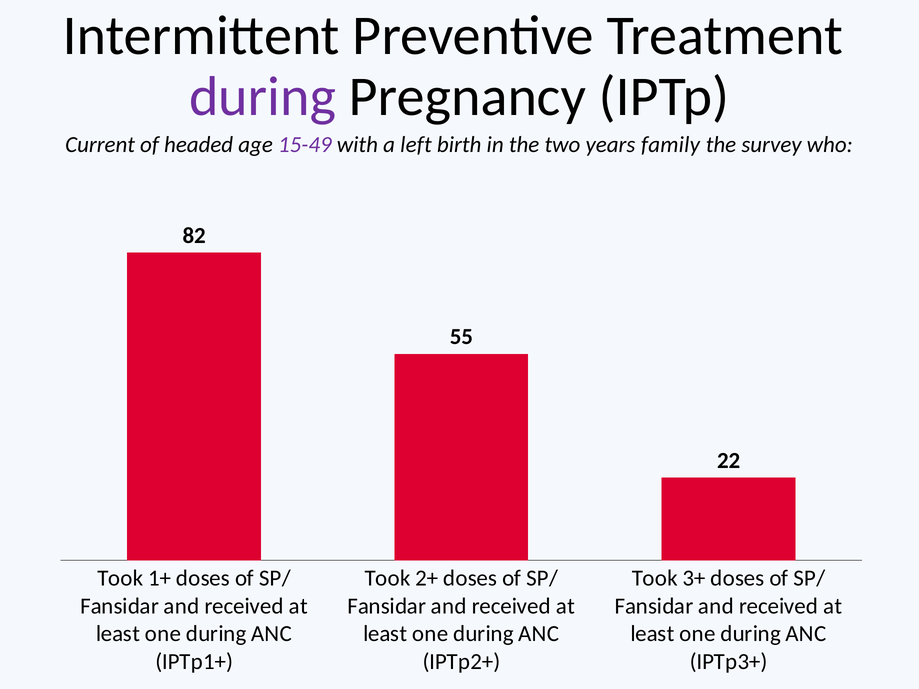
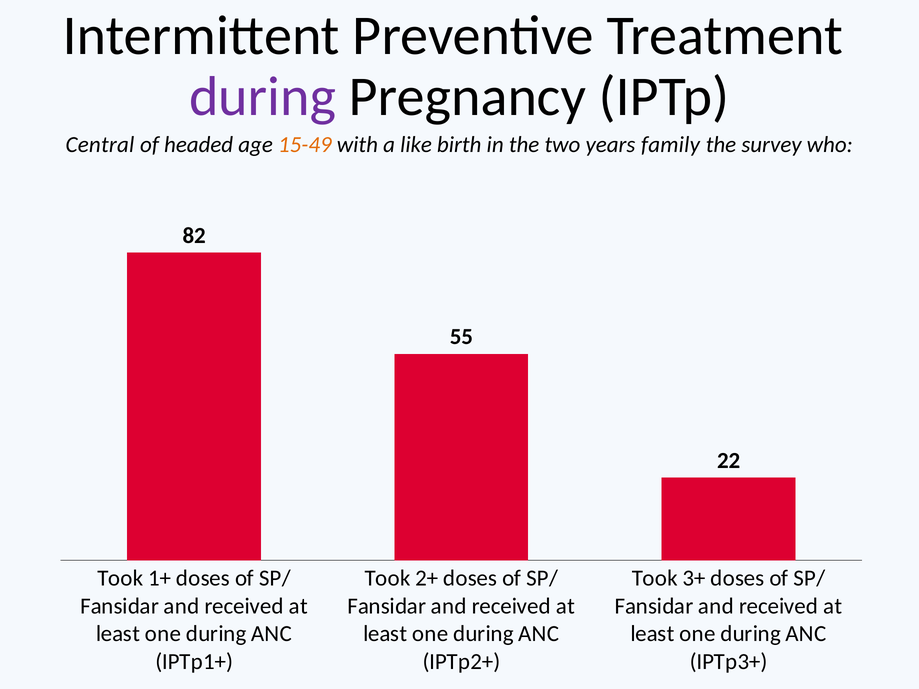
Current: Current -> Central (100, 145)
15-49 colour: purple -> orange (305, 145)
left: left -> like (416, 145)
